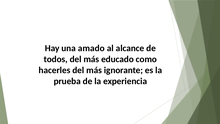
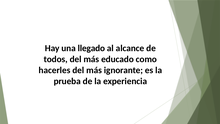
amado: amado -> llegado (91, 48)
